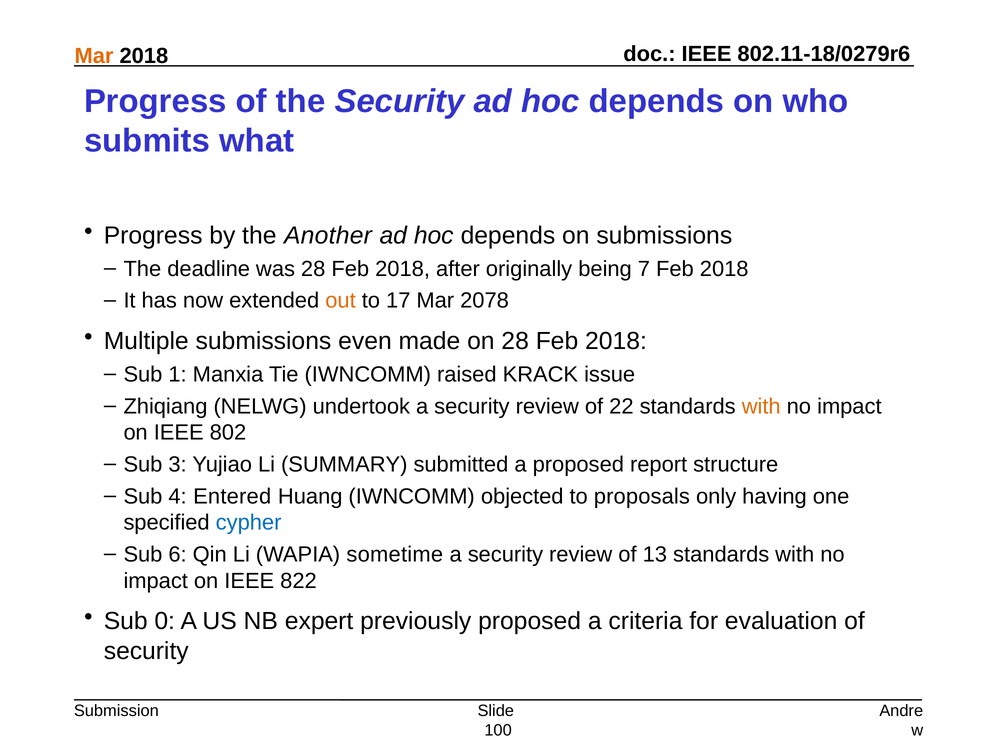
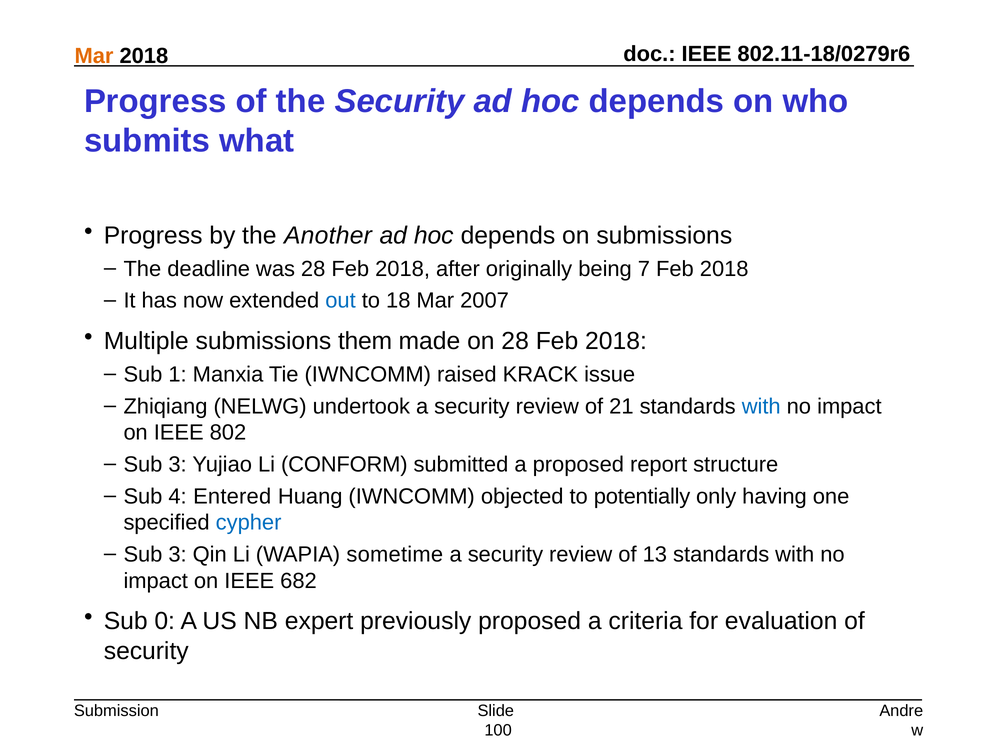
out colour: orange -> blue (341, 301)
17: 17 -> 18 (398, 301)
2078: 2078 -> 2007 (485, 301)
even: even -> them (365, 341)
22: 22 -> 21 (621, 406)
with colour: orange -> blue (761, 406)
SUMMARY: SUMMARY -> CONFORM (344, 464)
proposals: proposals -> potentially (642, 496)
6: 6 -> 3 (178, 554)
822: 822 -> 682 (299, 581)
